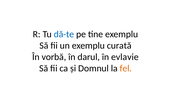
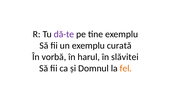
dă-te colour: blue -> purple (64, 34)
darul: darul -> harul (89, 57)
evlavie: evlavie -> slăvitei (125, 57)
